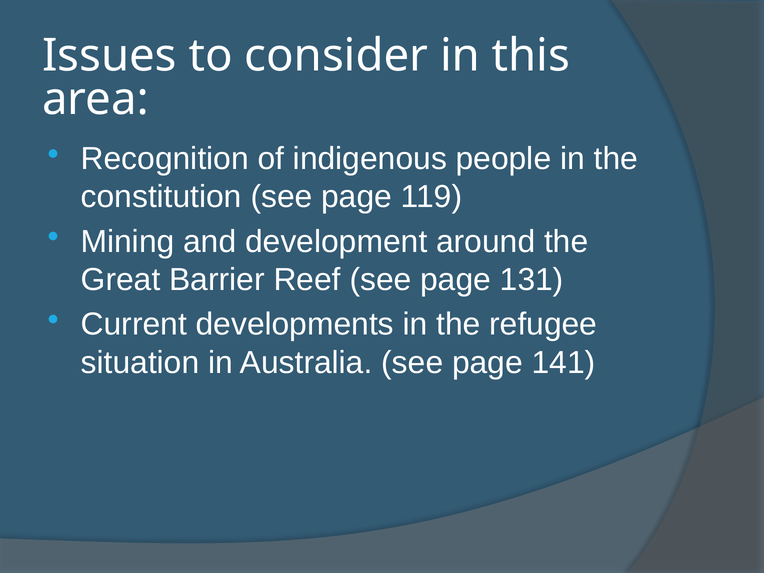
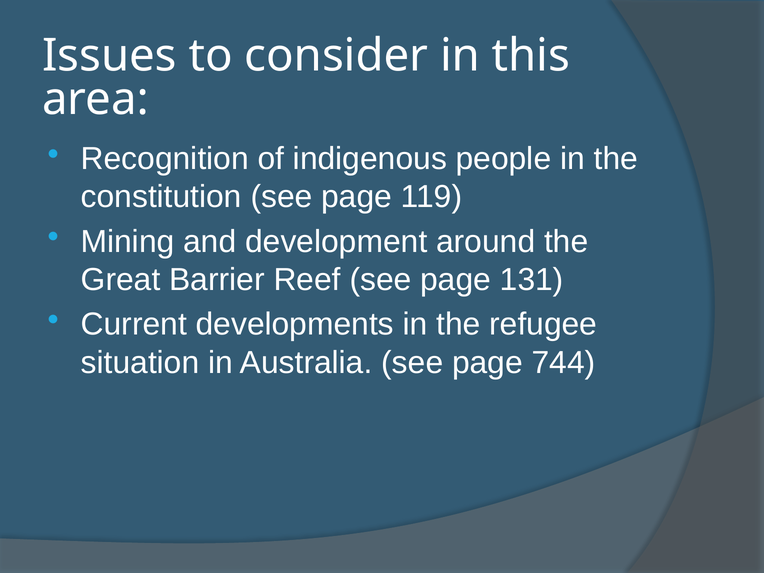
141: 141 -> 744 (564, 363)
